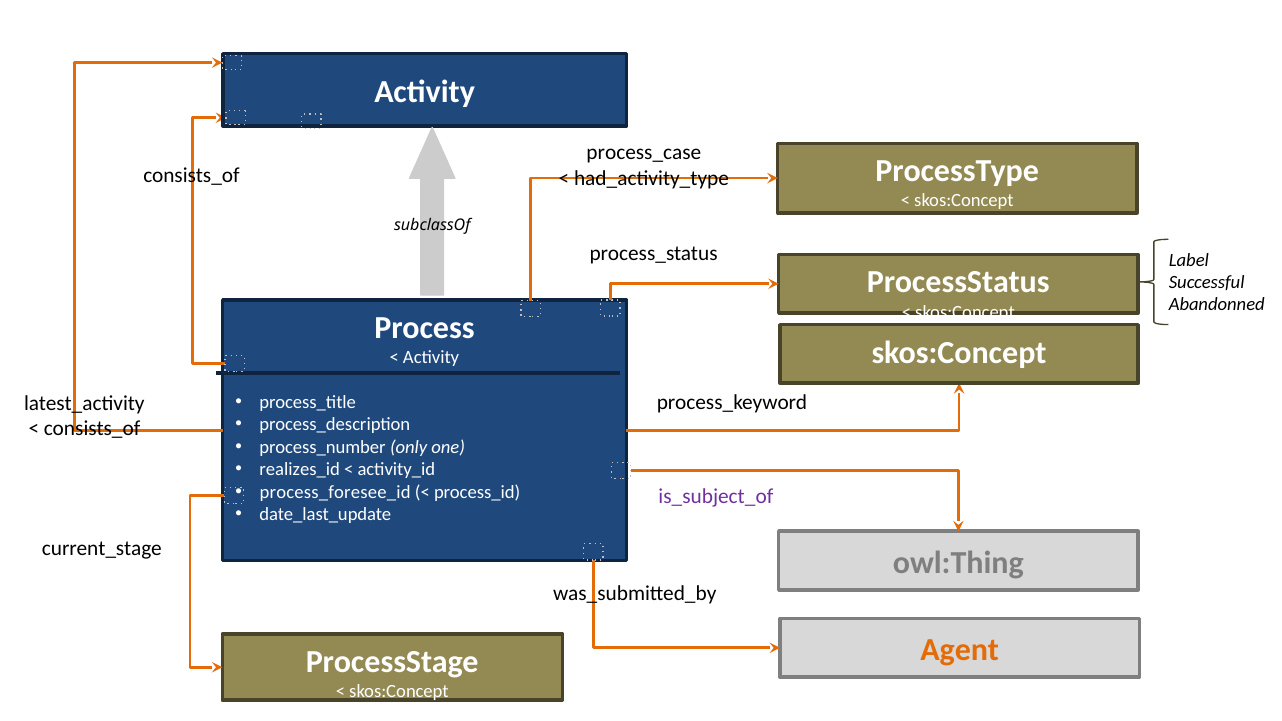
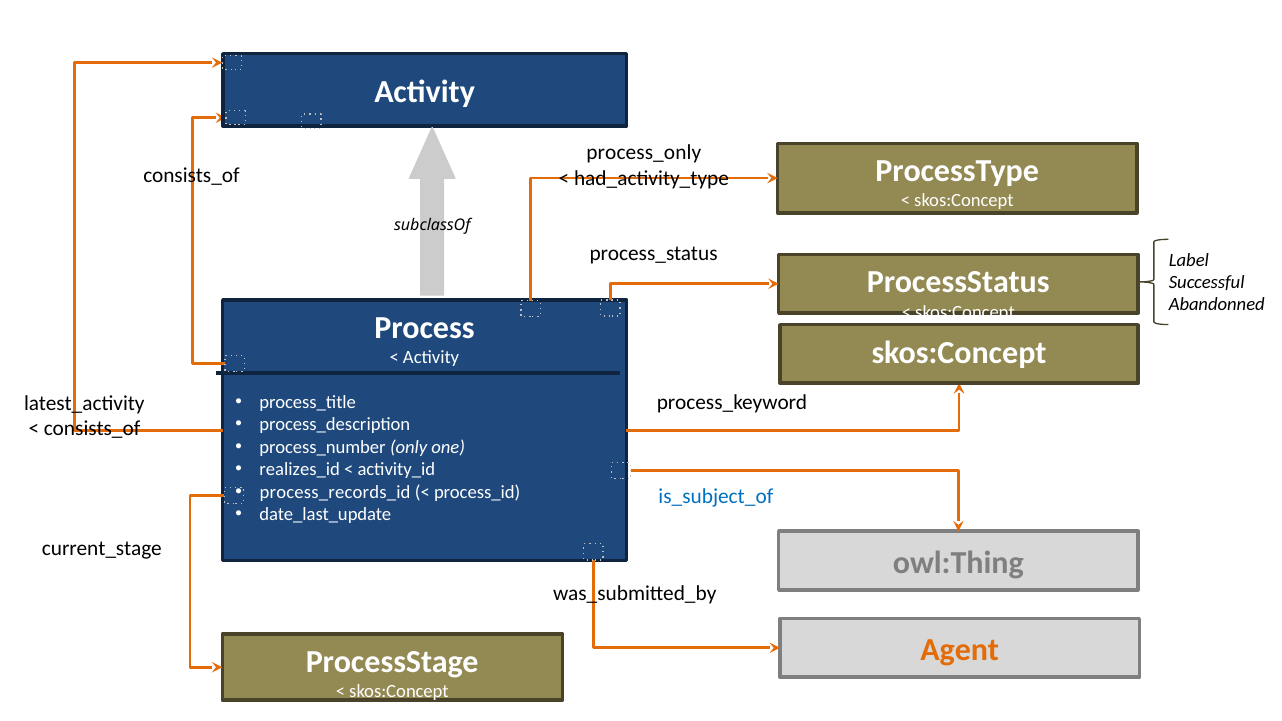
process_case: process_case -> process_only (644, 152)
process_foresee_id: process_foresee_id -> process_records_id (335, 492)
is_subject_of colour: purple -> blue (716, 497)
